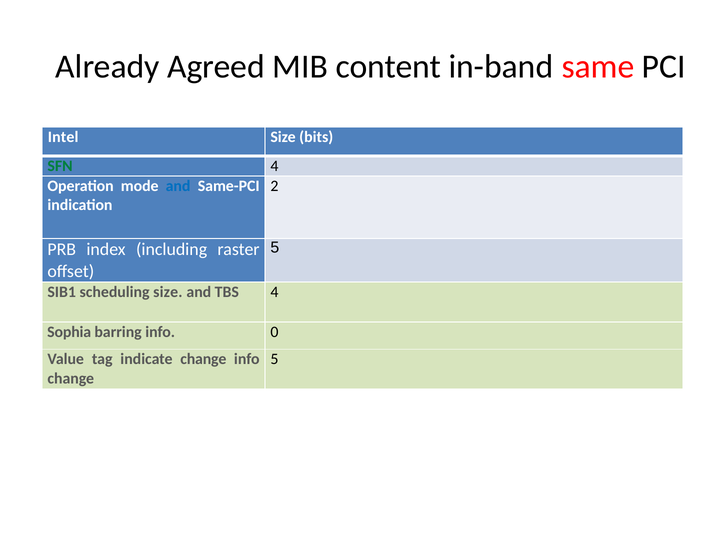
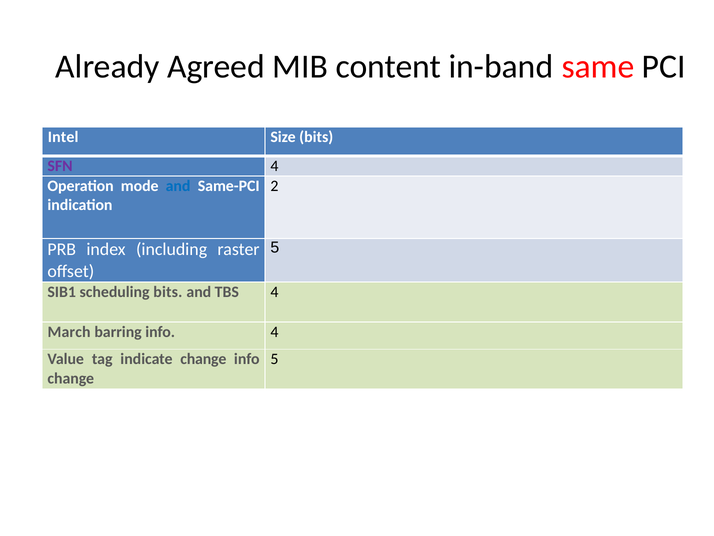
SFN colour: green -> purple (60, 166)
scheduling size: size -> bits (168, 292)
Sophia: Sophia -> March (69, 331)
info 0: 0 -> 4 (274, 331)
